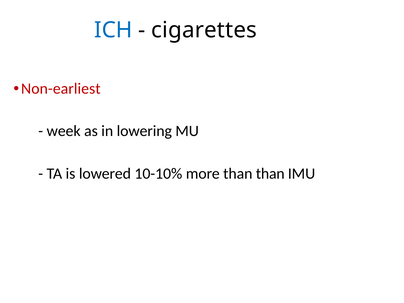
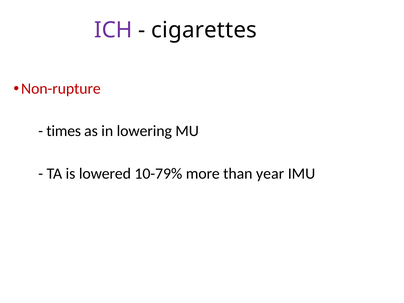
ICH colour: blue -> purple (113, 30)
Non-earliest: Non-earliest -> Non-rupture (61, 89)
week: week -> times (64, 131)
10-10%: 10-10% -> 10-79% (158, 174)
than than: than -> year (270, 174)
